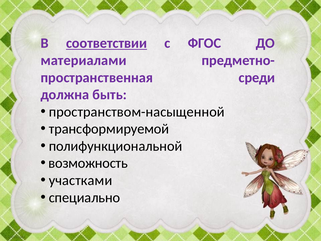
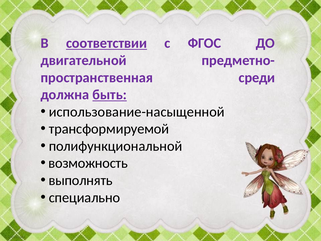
материалами: материалами -> двигательной (84, 60)
быть underline: none -> present (110, 95)
пространством-насыщенной: пространством-насыщенной -> использование-насыщенной (137, 112)
участками: участками -> выполнять (81, 180)
